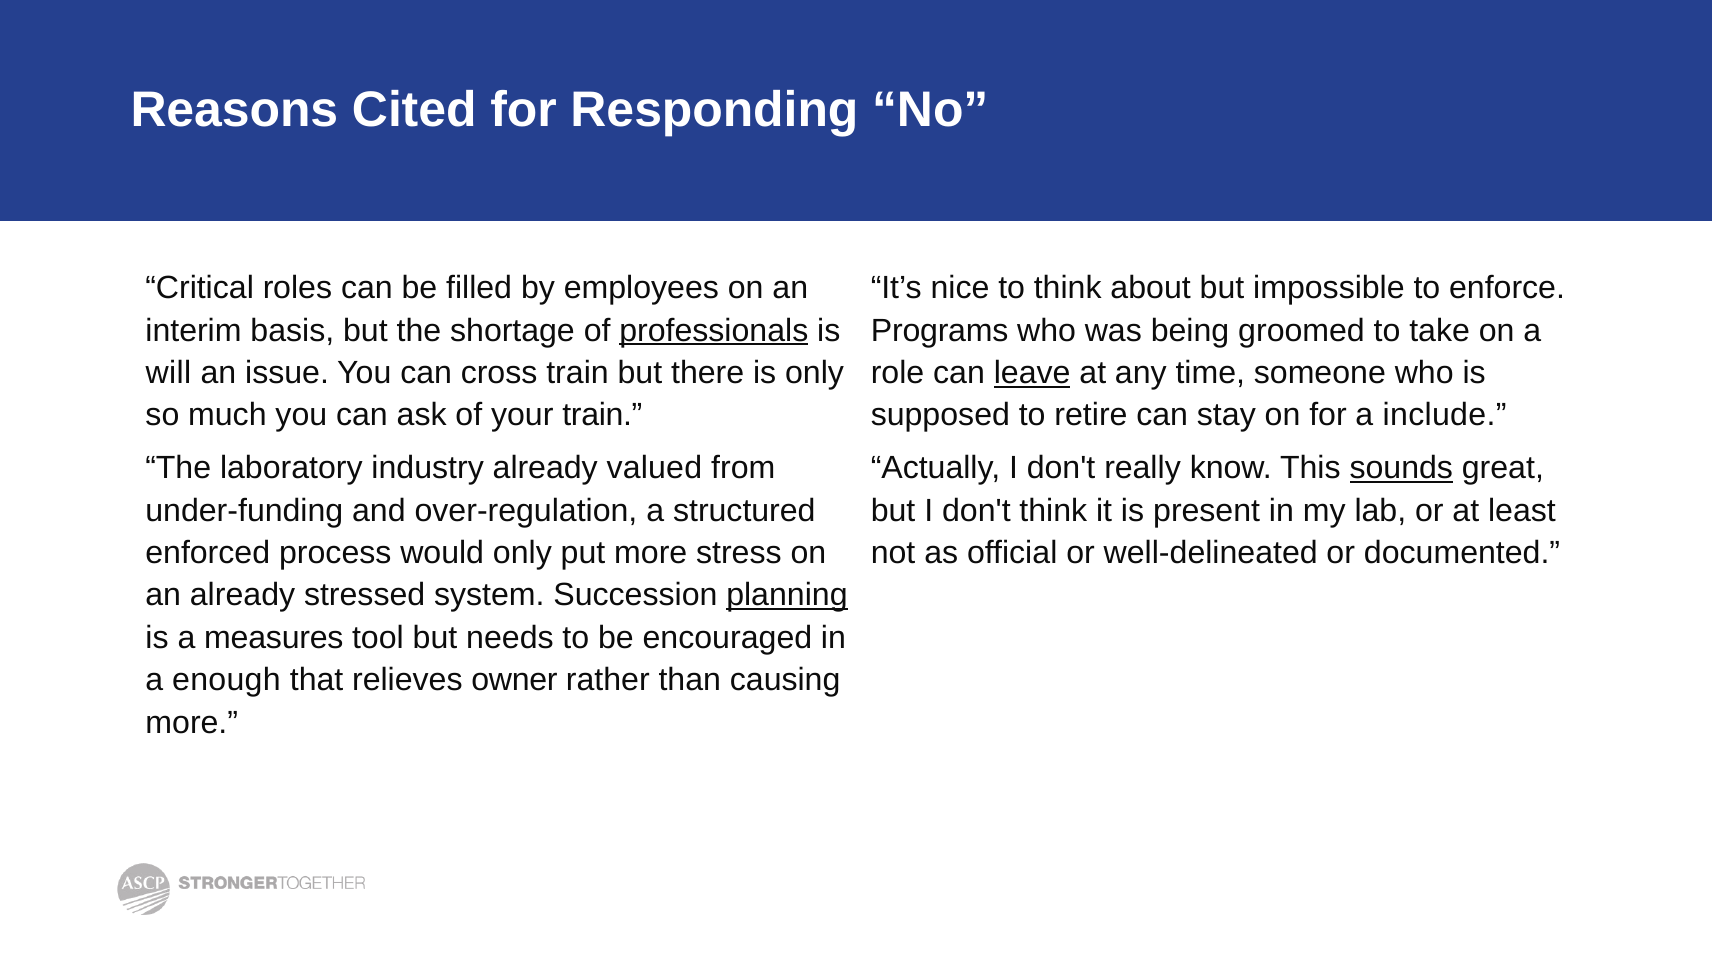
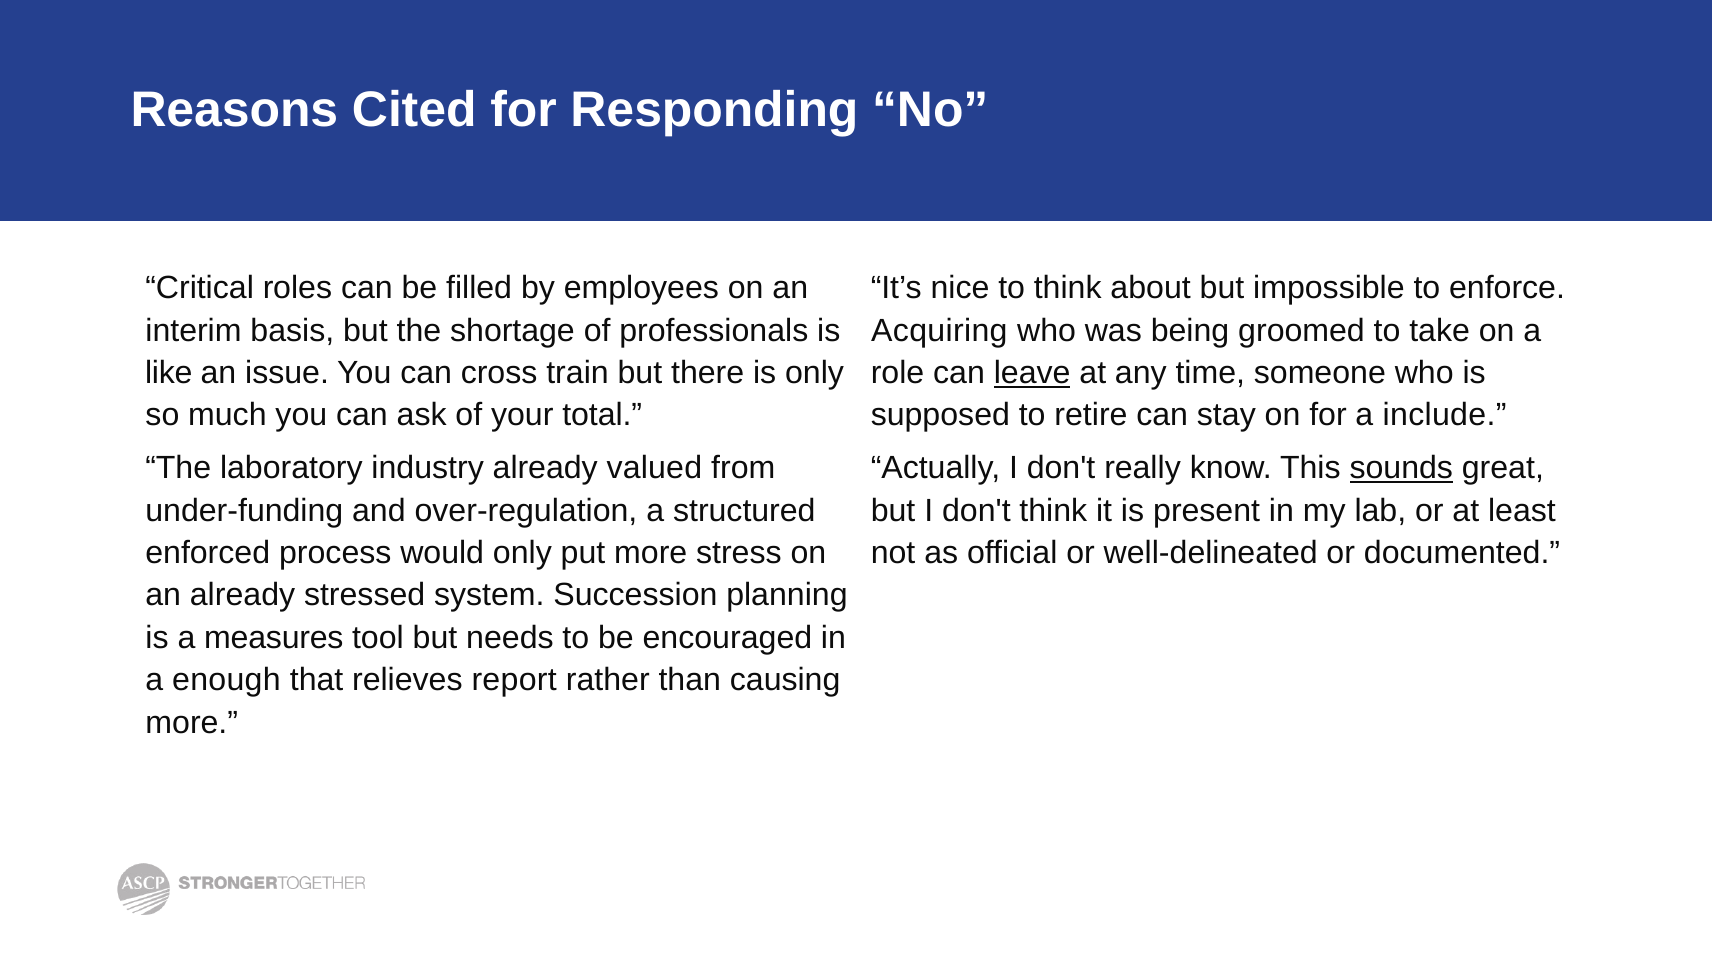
professionals underline: present -> none (714, 330)
Programs: Programs -> Acquiring (939, 330)
will: will -> like (169, 373)
your train: train -> total (602, 415)
planning underline: present -> none (787, 595)
owner: owner -> report (514, 680)
